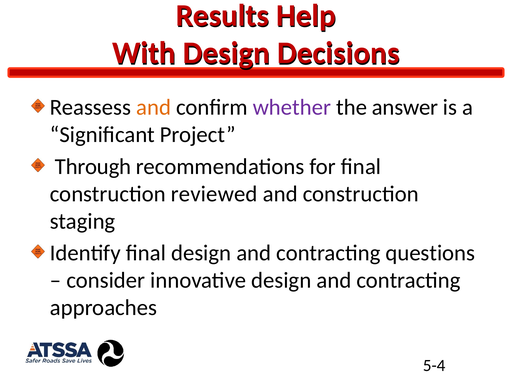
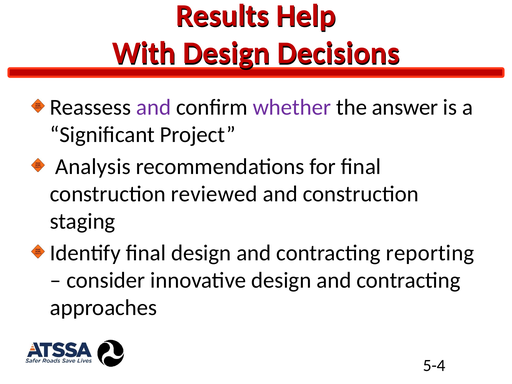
and colour: orange -> purple (154, 107)
Through: Through -> Analysis (93, 167)
questions: questions -> reporting (430, 253)
